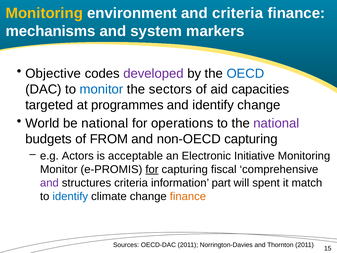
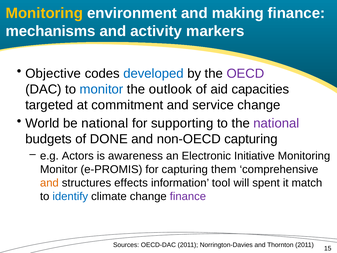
and criteria: criteria -> making (238, 13)
system: system -> activity (156, 31)
developed colour: purple -> blue (154, 73)
OECD colour: blue -> purple (245, 73)
sectors: sectors -> outlook (170, 89)
programmes: programmes -> commitment (127, 105)
and identify: identify -> service (213, 105)
operations: operations -> supporting (182, 123)
FROM: FROM -> DONE (109, 139)
acceptable: acceptable -> awareness (135, 156)
for underline: present -> none (152, 169)
fiscal: fiscal -> them (224, 169)
and colour: purple -> orange (49, 183)
structures criteria: criteria -> effects (131, 183)
part: part -> tool (221, 183)
finance colour: orange -> purple (188, 196)
